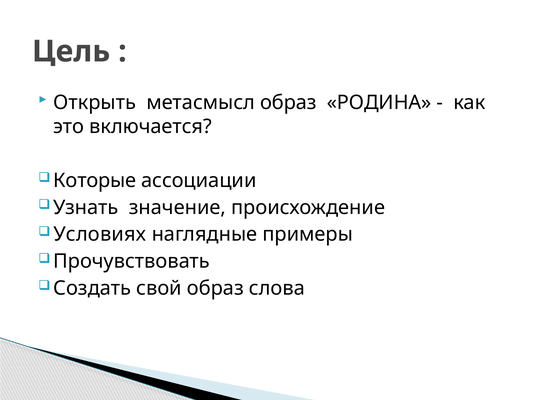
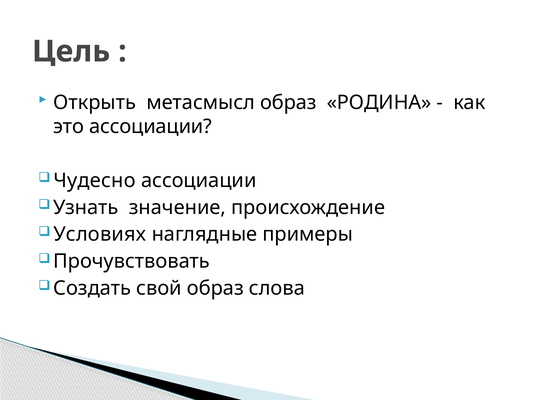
это включается: включается -> ассоциации (151, 127)
Которые: Которые -> Чудесно (95, 181)
